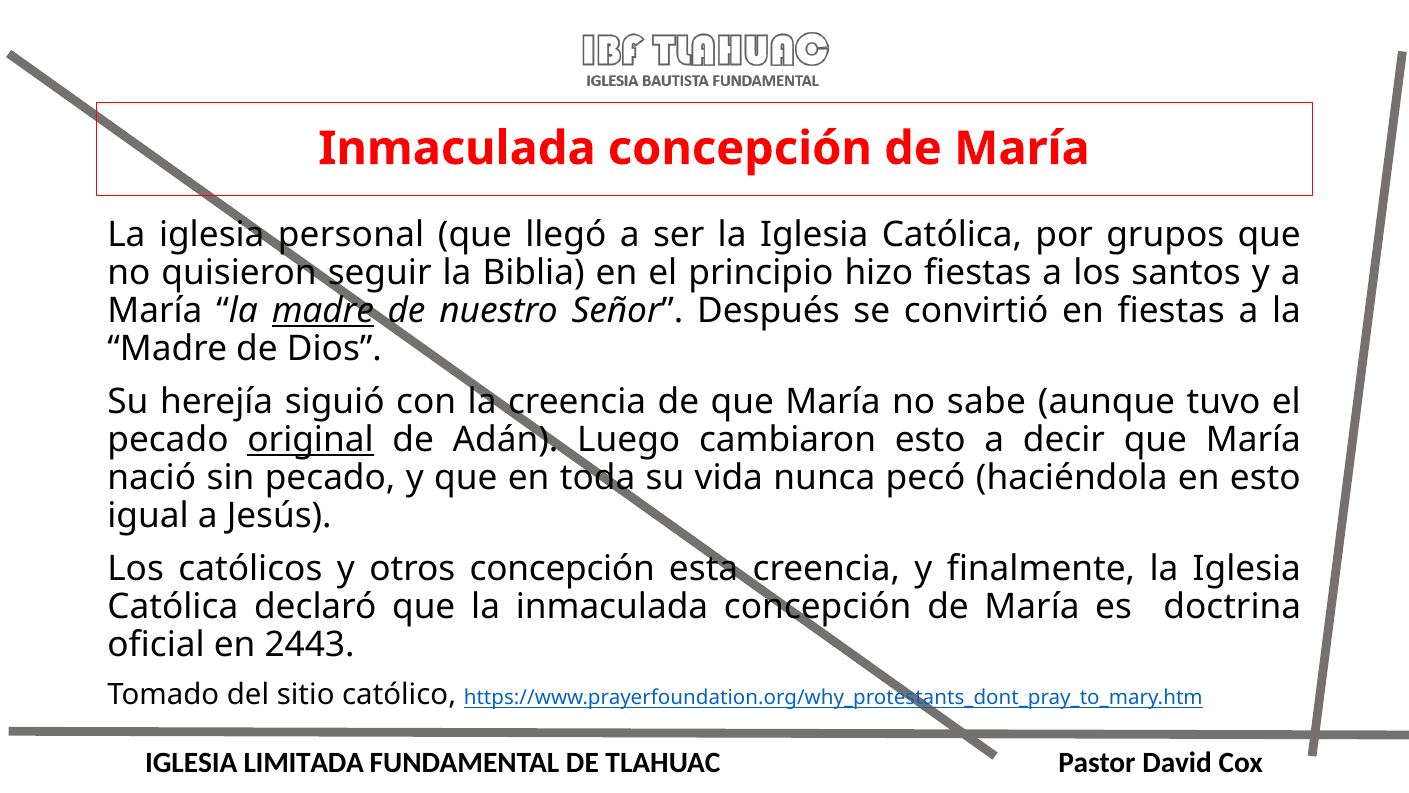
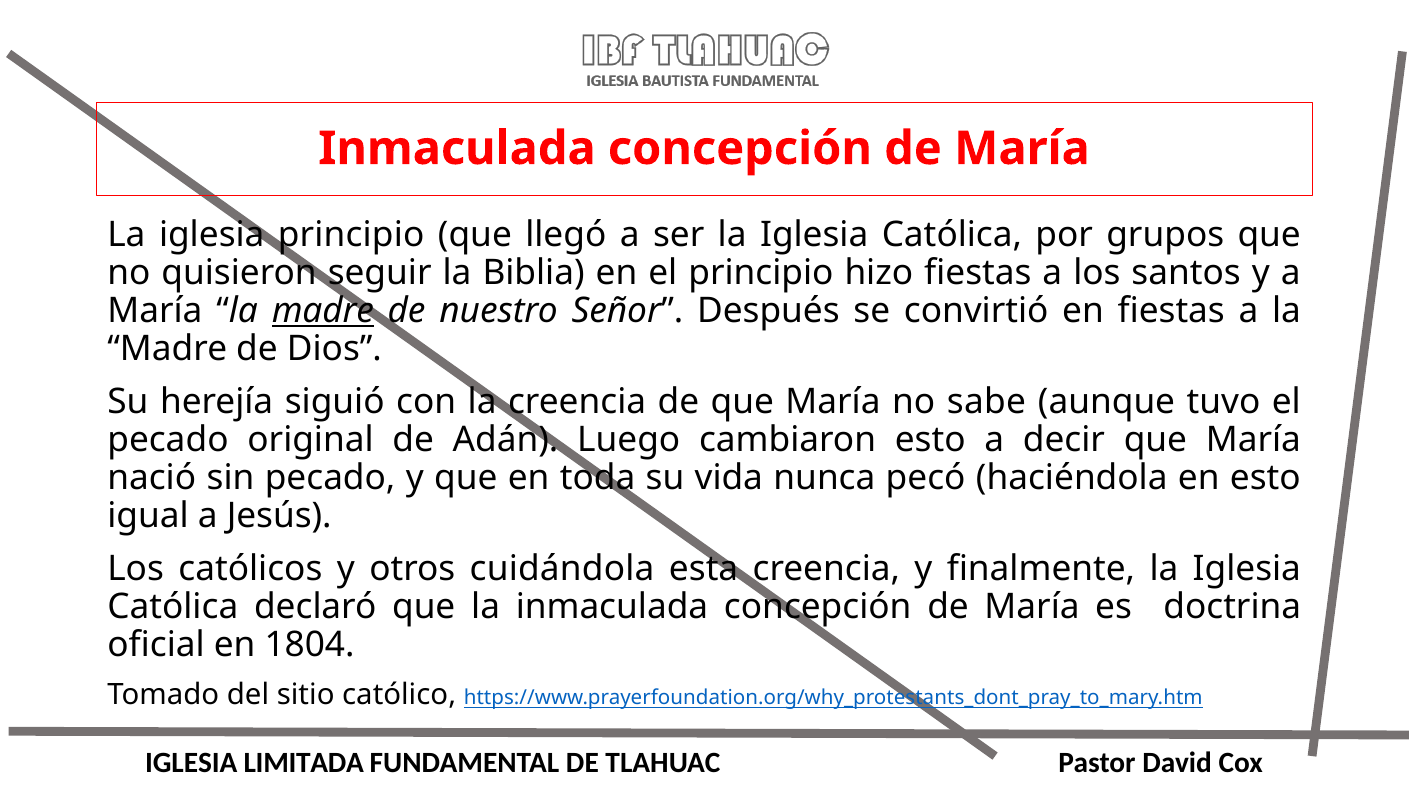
iglesia personal: personal -> principio (351, 235)
original underline: present -> none (311, 440)
otros concepción: concepción -> cuidándola (562, 569)
2443: 2443 -> 1804 (310, 645)
